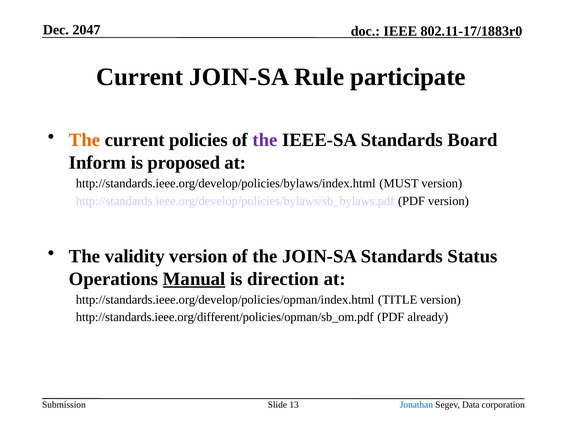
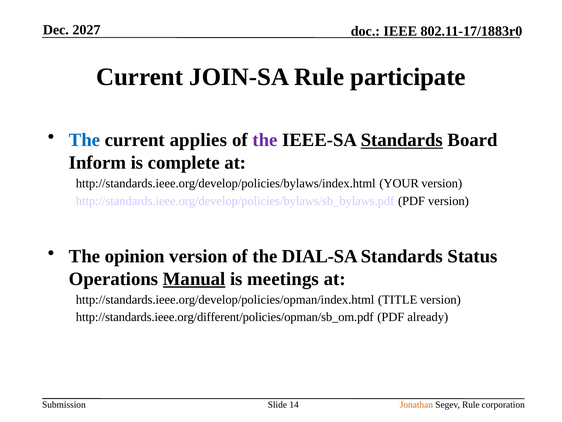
2047: 2047 -> 2027 (86, 30)
The colour: orange -> blue (84, 140)
policies: policies -> applies (198, 140)
Standards underline: none -> present (402, 140)
proposed: proposed -> complete (184, 162)
MUST: MUST -> YOUR (399, 183)
validity: validity -> opinion (135, 256)
the JOIN-SA: JOIN-SA -> DIAL-SA (320, 256)
direction: direction -> meetings (283, 279)
13: 13 -> 14 (294, 404)
Jonathan colour: blue -> orange (416, 404)
Segev Data: Data -> Rule (471, 404)
